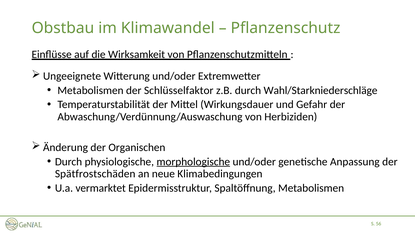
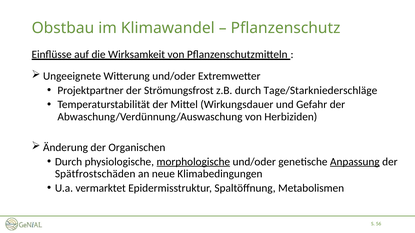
Metabolismen: Metabolismen -> Projektpartner (91, 91)
Schlüsselfaktor: Schlüsselfaktor -> Strömungsfrost (179, 91)
Wahl/Starkniederschläge: Wahl/Starkniederschläge -> Tage/Starkniederschläge (320, 91)
Anpassung underline: none -> present (355, 162)
